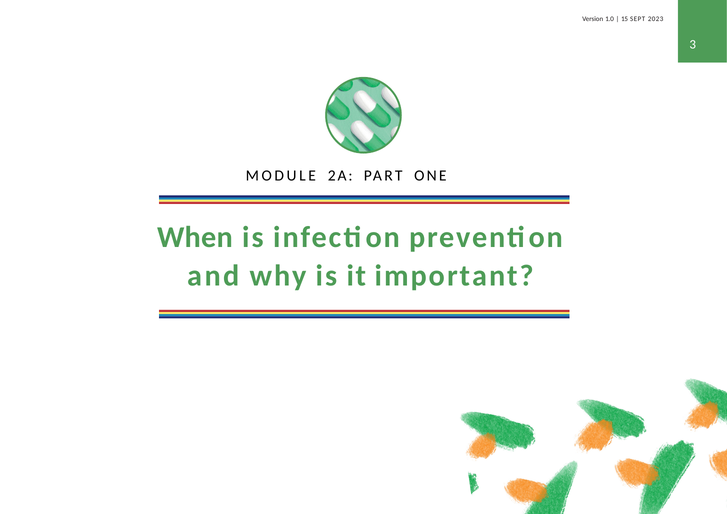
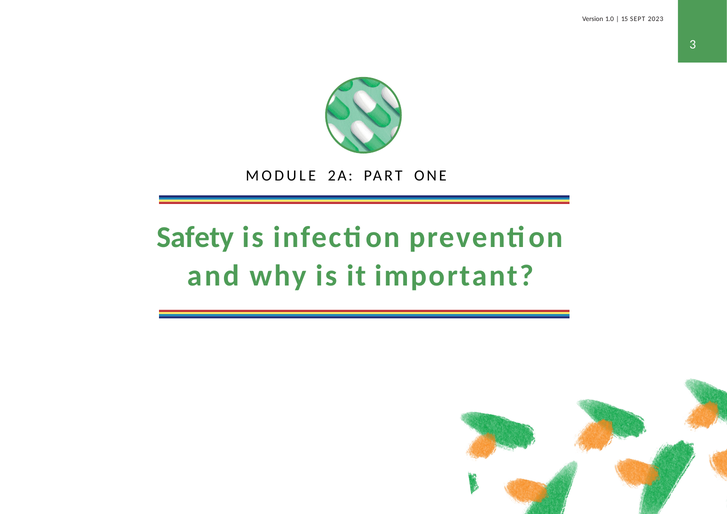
When: When -> Safety (195, 237)
